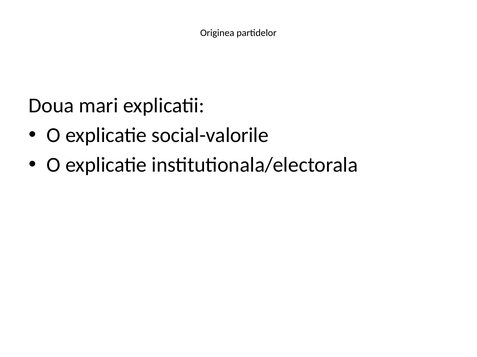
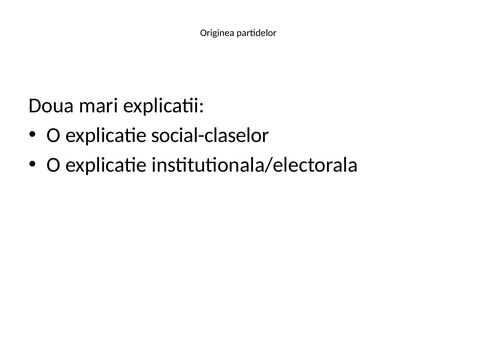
social-valorile: social-valorile -> social-claselor (210, 136)
